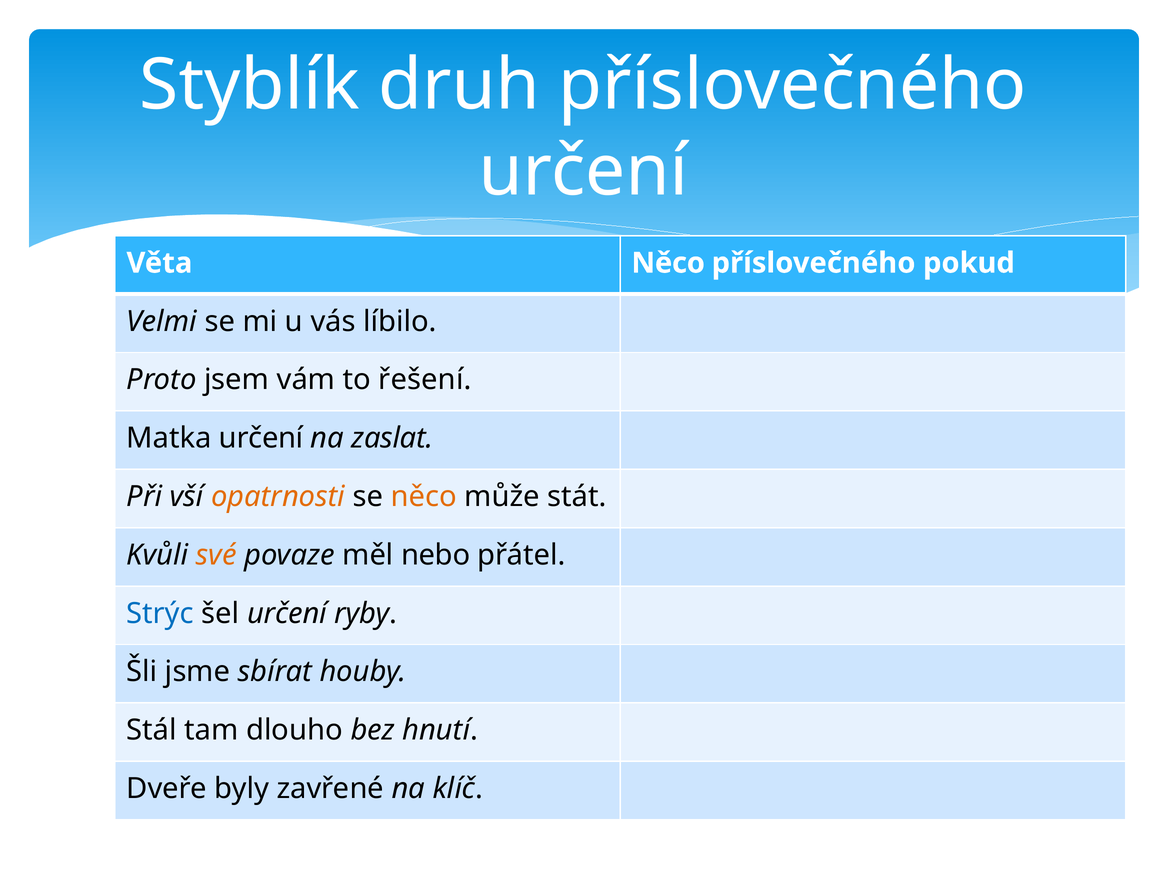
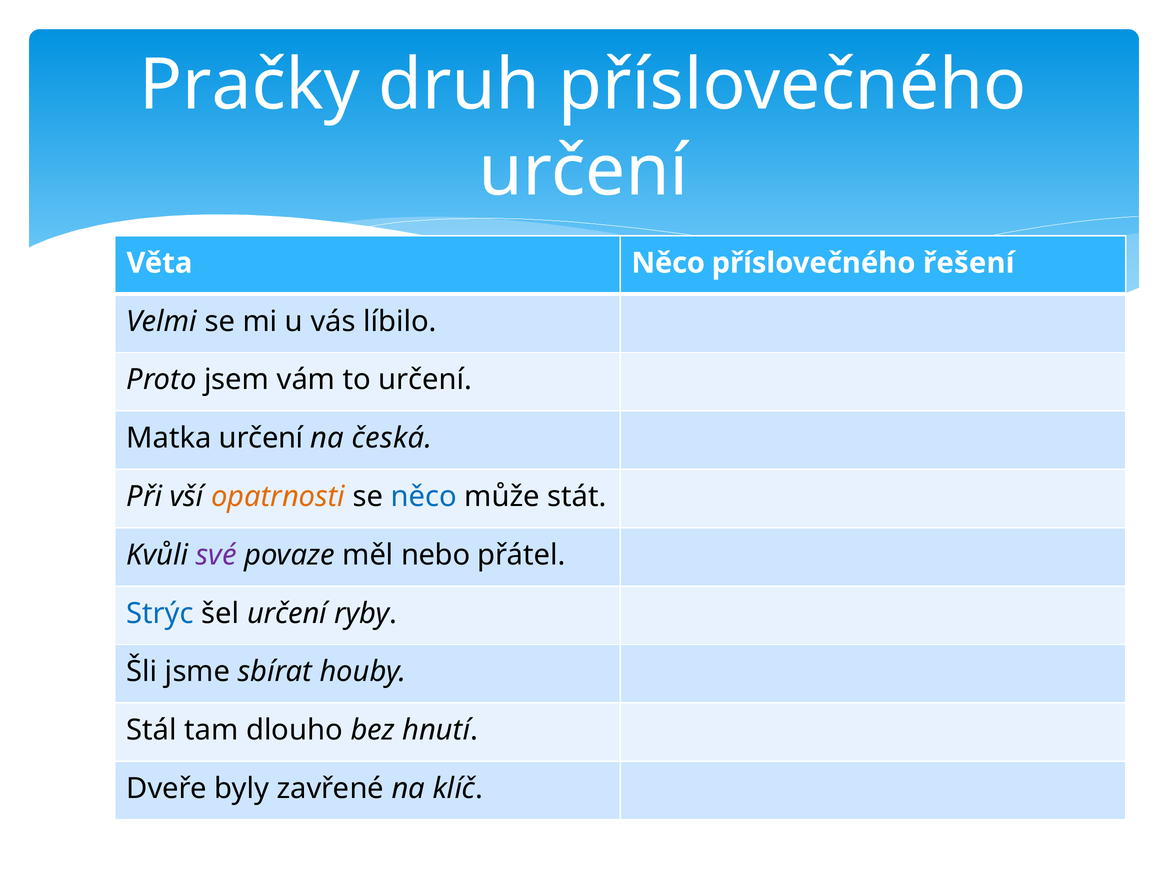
Styblík: Styblík -> Pračky (250, 85)
pokud: pokud -> řešení (969, 263)
to řešení: řešení -> určení (425, 379)
zaslat: zaslat -> česká (392, 438)
něco colour: orange -> blue (424, 496)
své colour: orange -> purple (216, 555)
